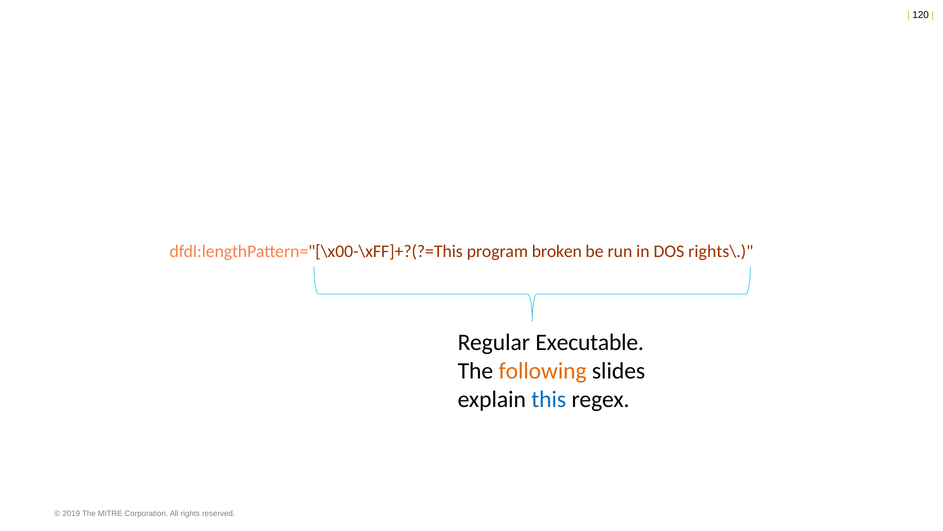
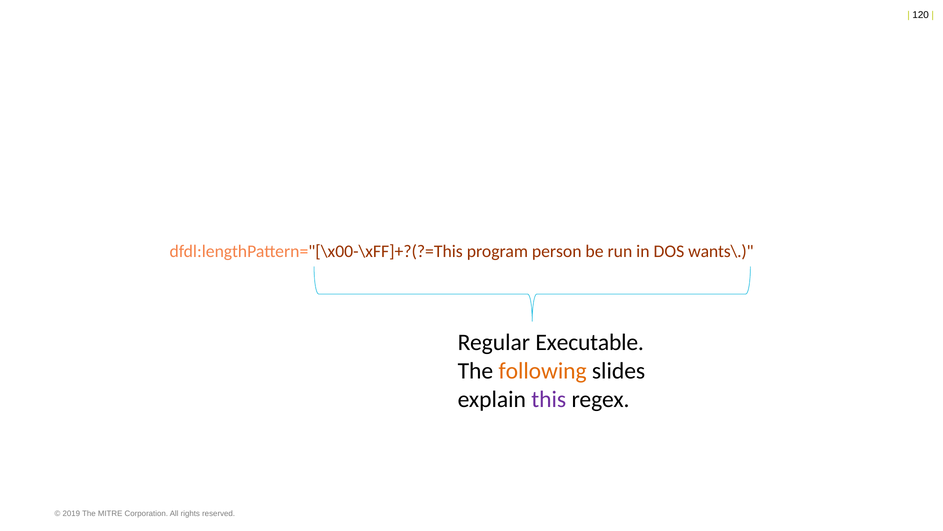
broken: broken -> person (557, 251)
rights\: rights\ -> wants\ (721, 251)
this colour: blue -> purple (549, 399)
